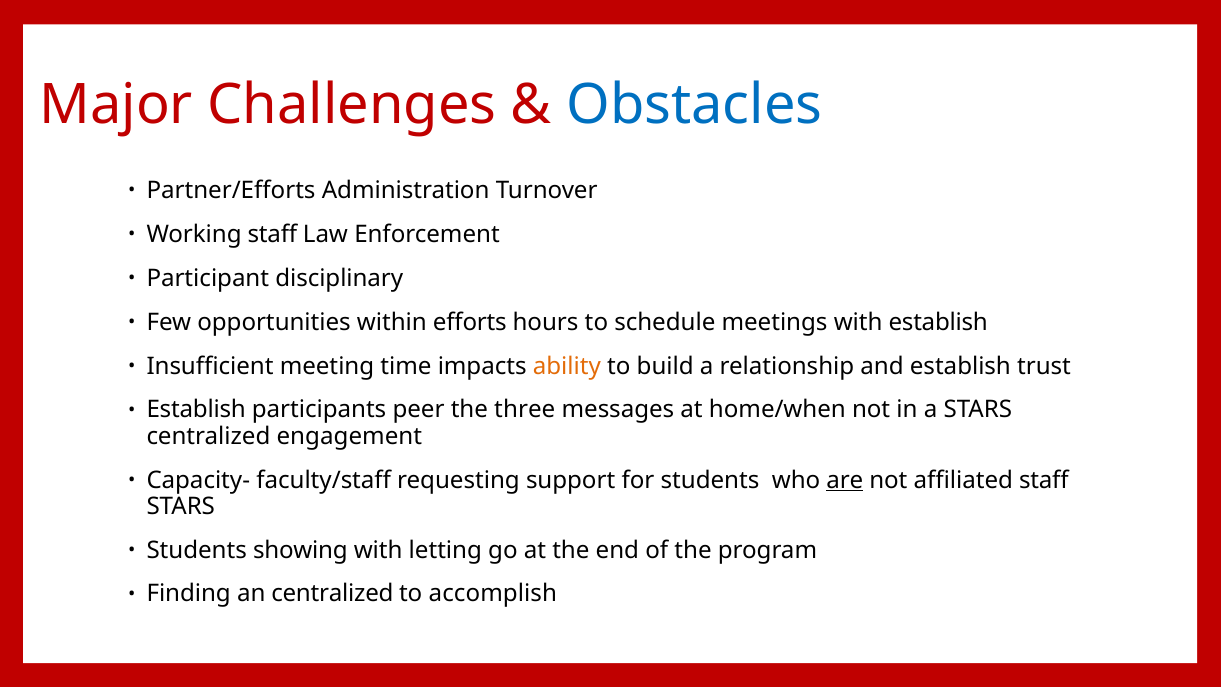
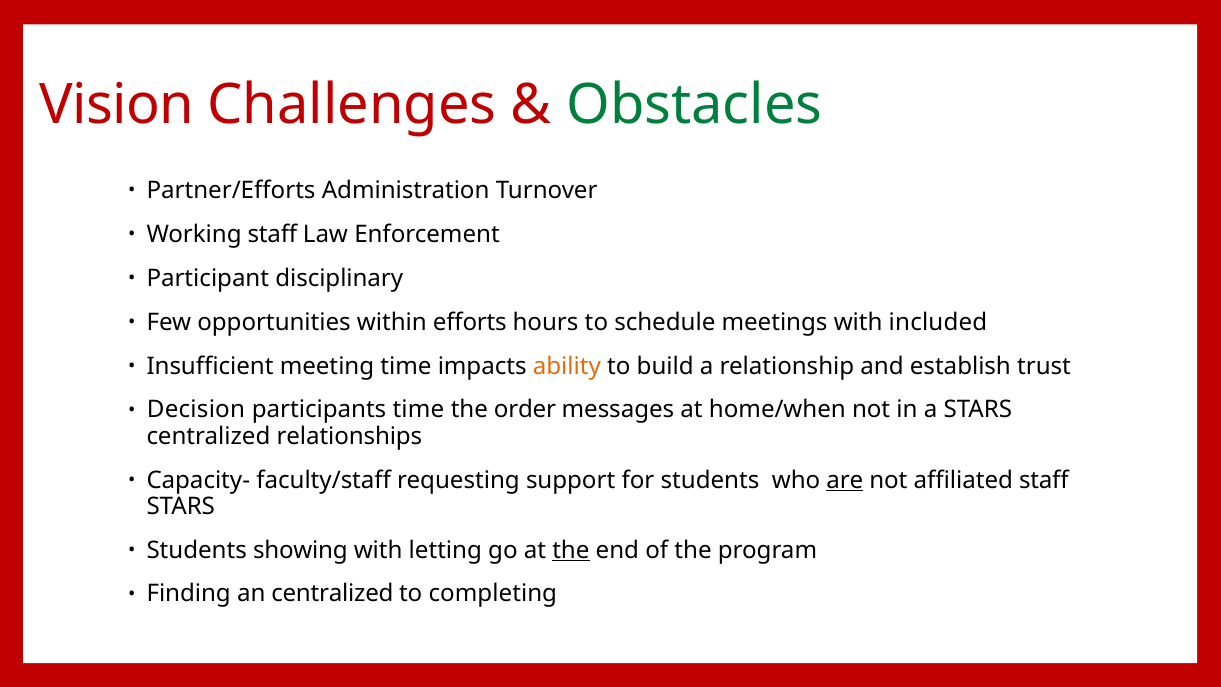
Major: Major -> Vision (117, 105)
Obstacles colour: blue -> green (695, 105)
with establish: establish -> included (938, 322)
Establish: Establish -> Decision (196, 410)
participants peer: peer -> time (418, 410)
three: three -> order (525, 410)
engagement: engagement -> relationships (349, 436)
the underline: none -> present (571, 550)
accomplish: accomplish -> completing (493, 594)
